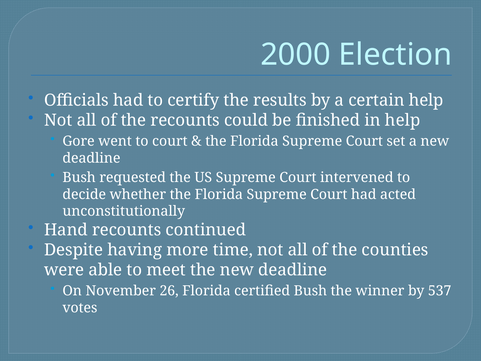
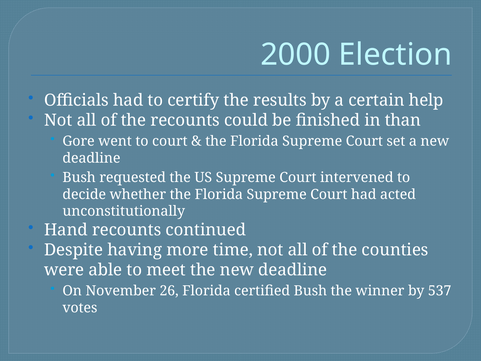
in help: help -> than (403, 120)
